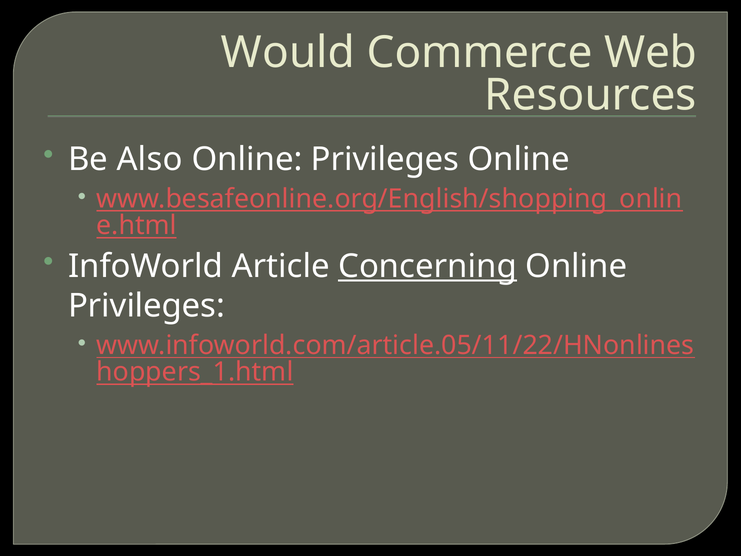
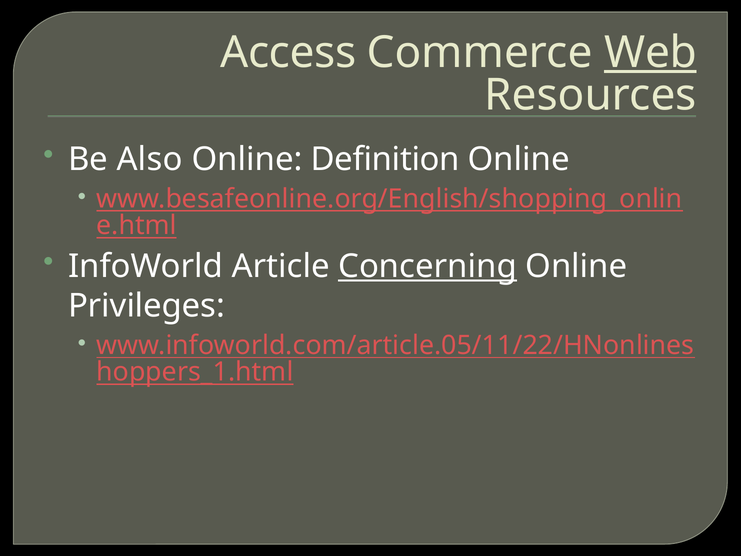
Would: Would -> Access (288, 52)
Web underline: none -> present (651, 52)
Privileges: Privileges -> Definition (385, 159)
